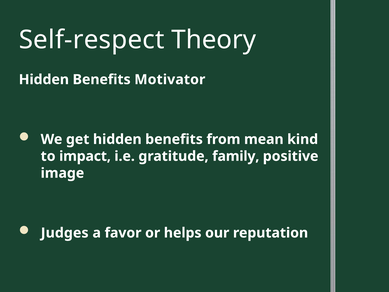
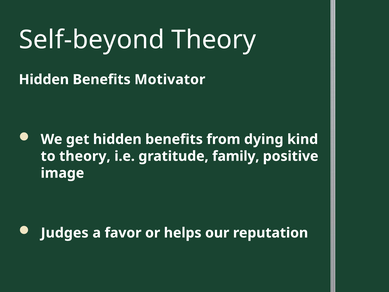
Self-respect: Self-respect -> Self-beyond (92, 40)
mean: mean -> dying (264, 139)
to impact: impact -> theory (85, 156)
